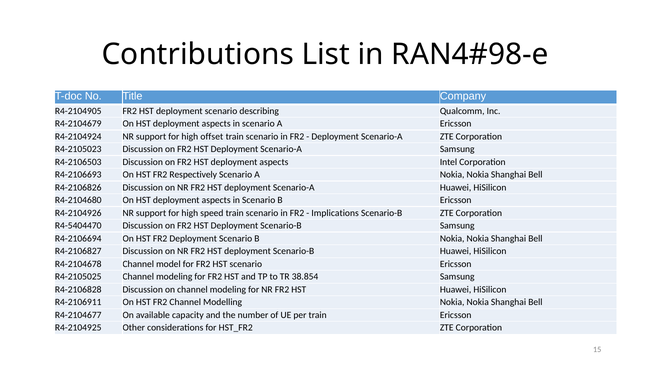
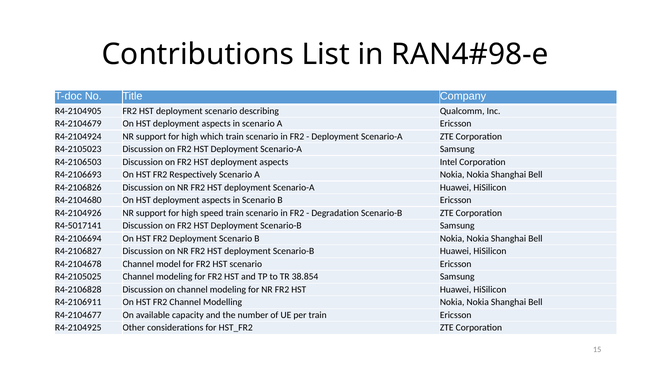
offset: offset -> which (212, 137)
Implications: Implications -> Degradation (335, 213)
R4-5404470: R4-5404470 -> R4-5017141 (78, 226)
